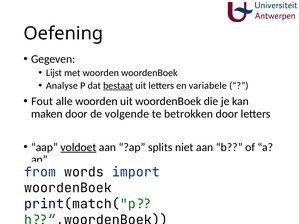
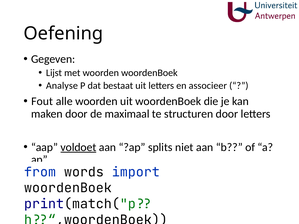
bestaat underline: present -> none (118, 86)
variabele: variabele -> associeer (208, 86)
volgende: volgende -> maximaal (127, 114)
betrokken: betrokken -> structuren (189, 114)
